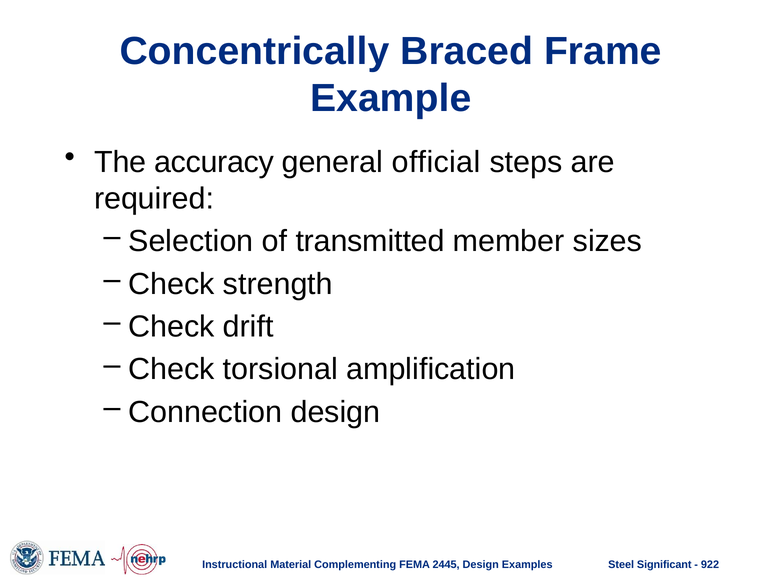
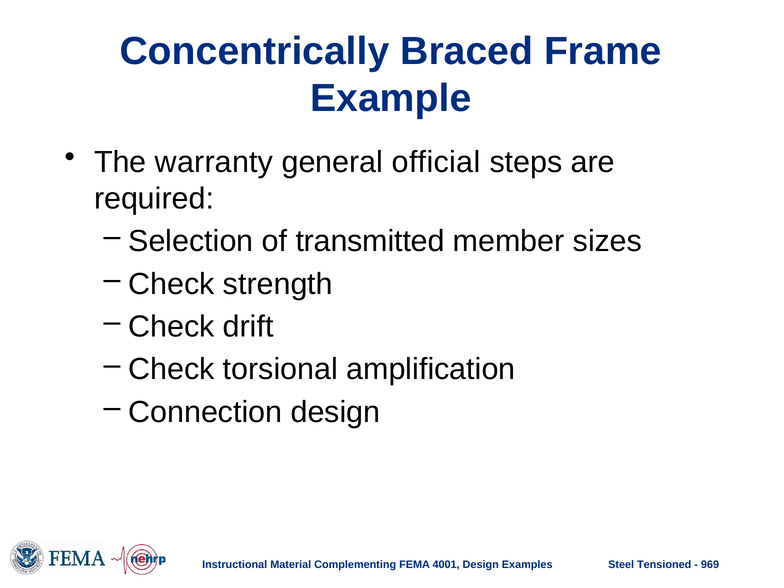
accuracy: accuracy -> warranty (214, 162)
2445: 2445 -> 4001 (446, 565)
Significant: Significant -> Tensioned (664, 565)
922: 922 -> 969 (710, 565)
